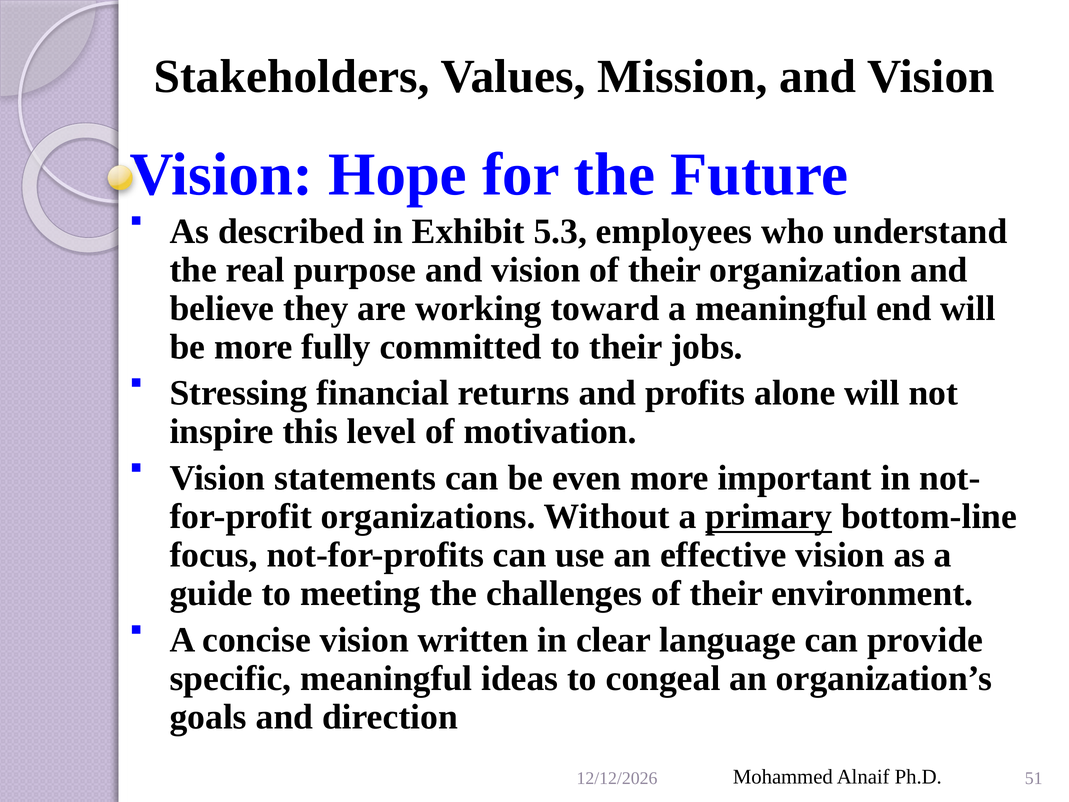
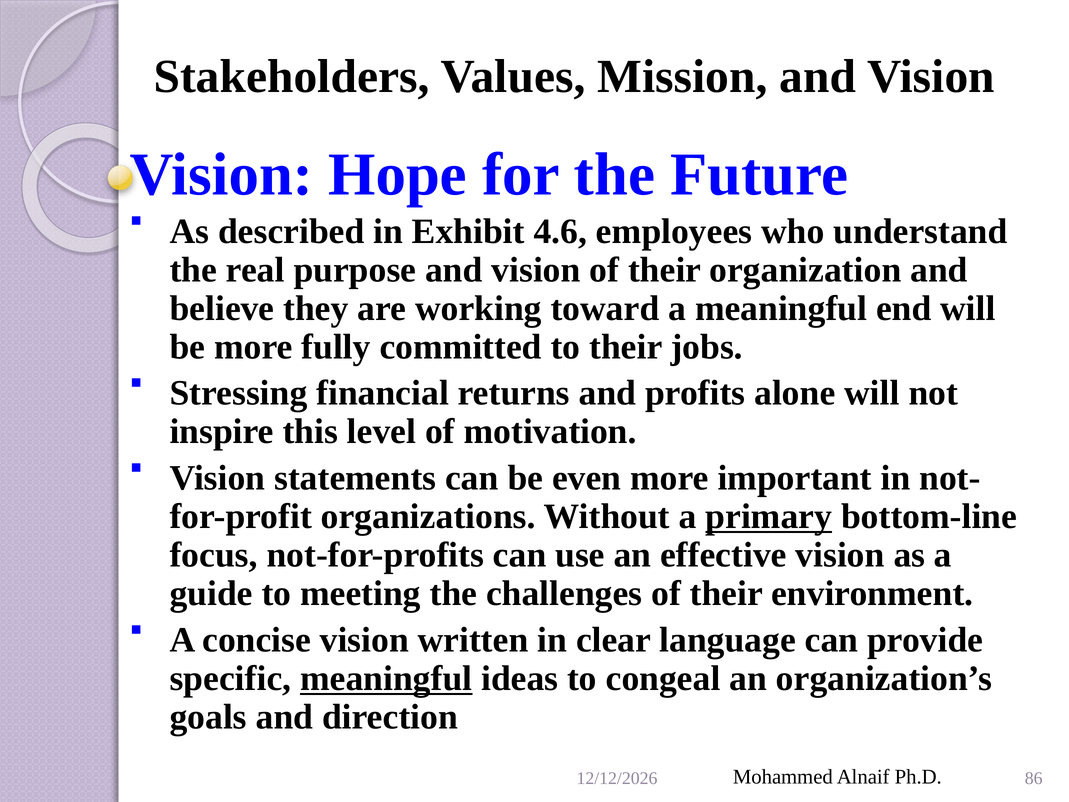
5.3: 5.3 -> 4.6 (560, 231)
meaningful underline: none -> present (386, 678)
51: 51 -> 86 (1034, 778)
